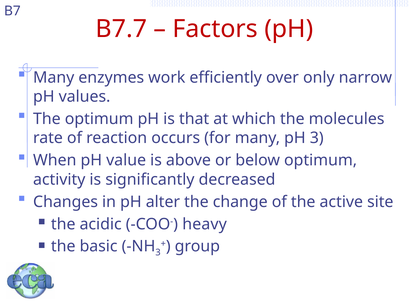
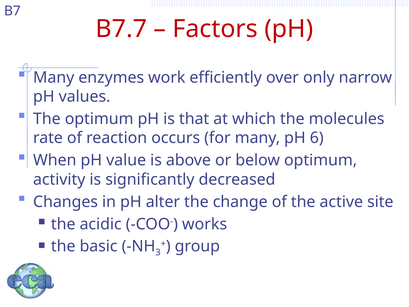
pH 3: 3 -> 6 (317, 138)
heavy: heavy -> works (205, 224)
